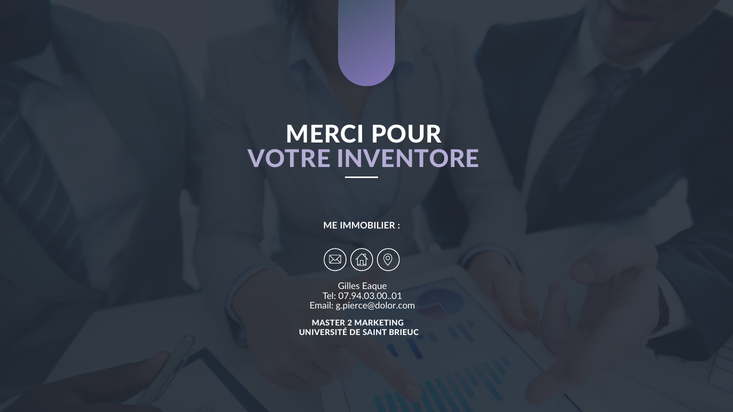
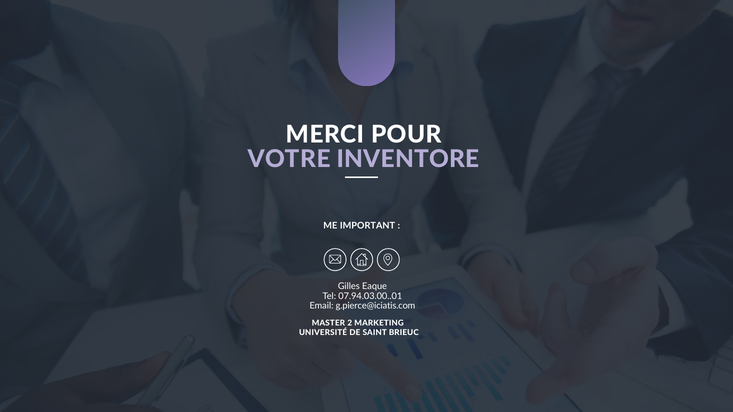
IMMOBILIER: IMMOBILIER -> IMPORTANT (367, 226)
g.pierce@dolor.com: g.pierce@dolor.com -> g.pierce@iciatis.com (376, 306)
